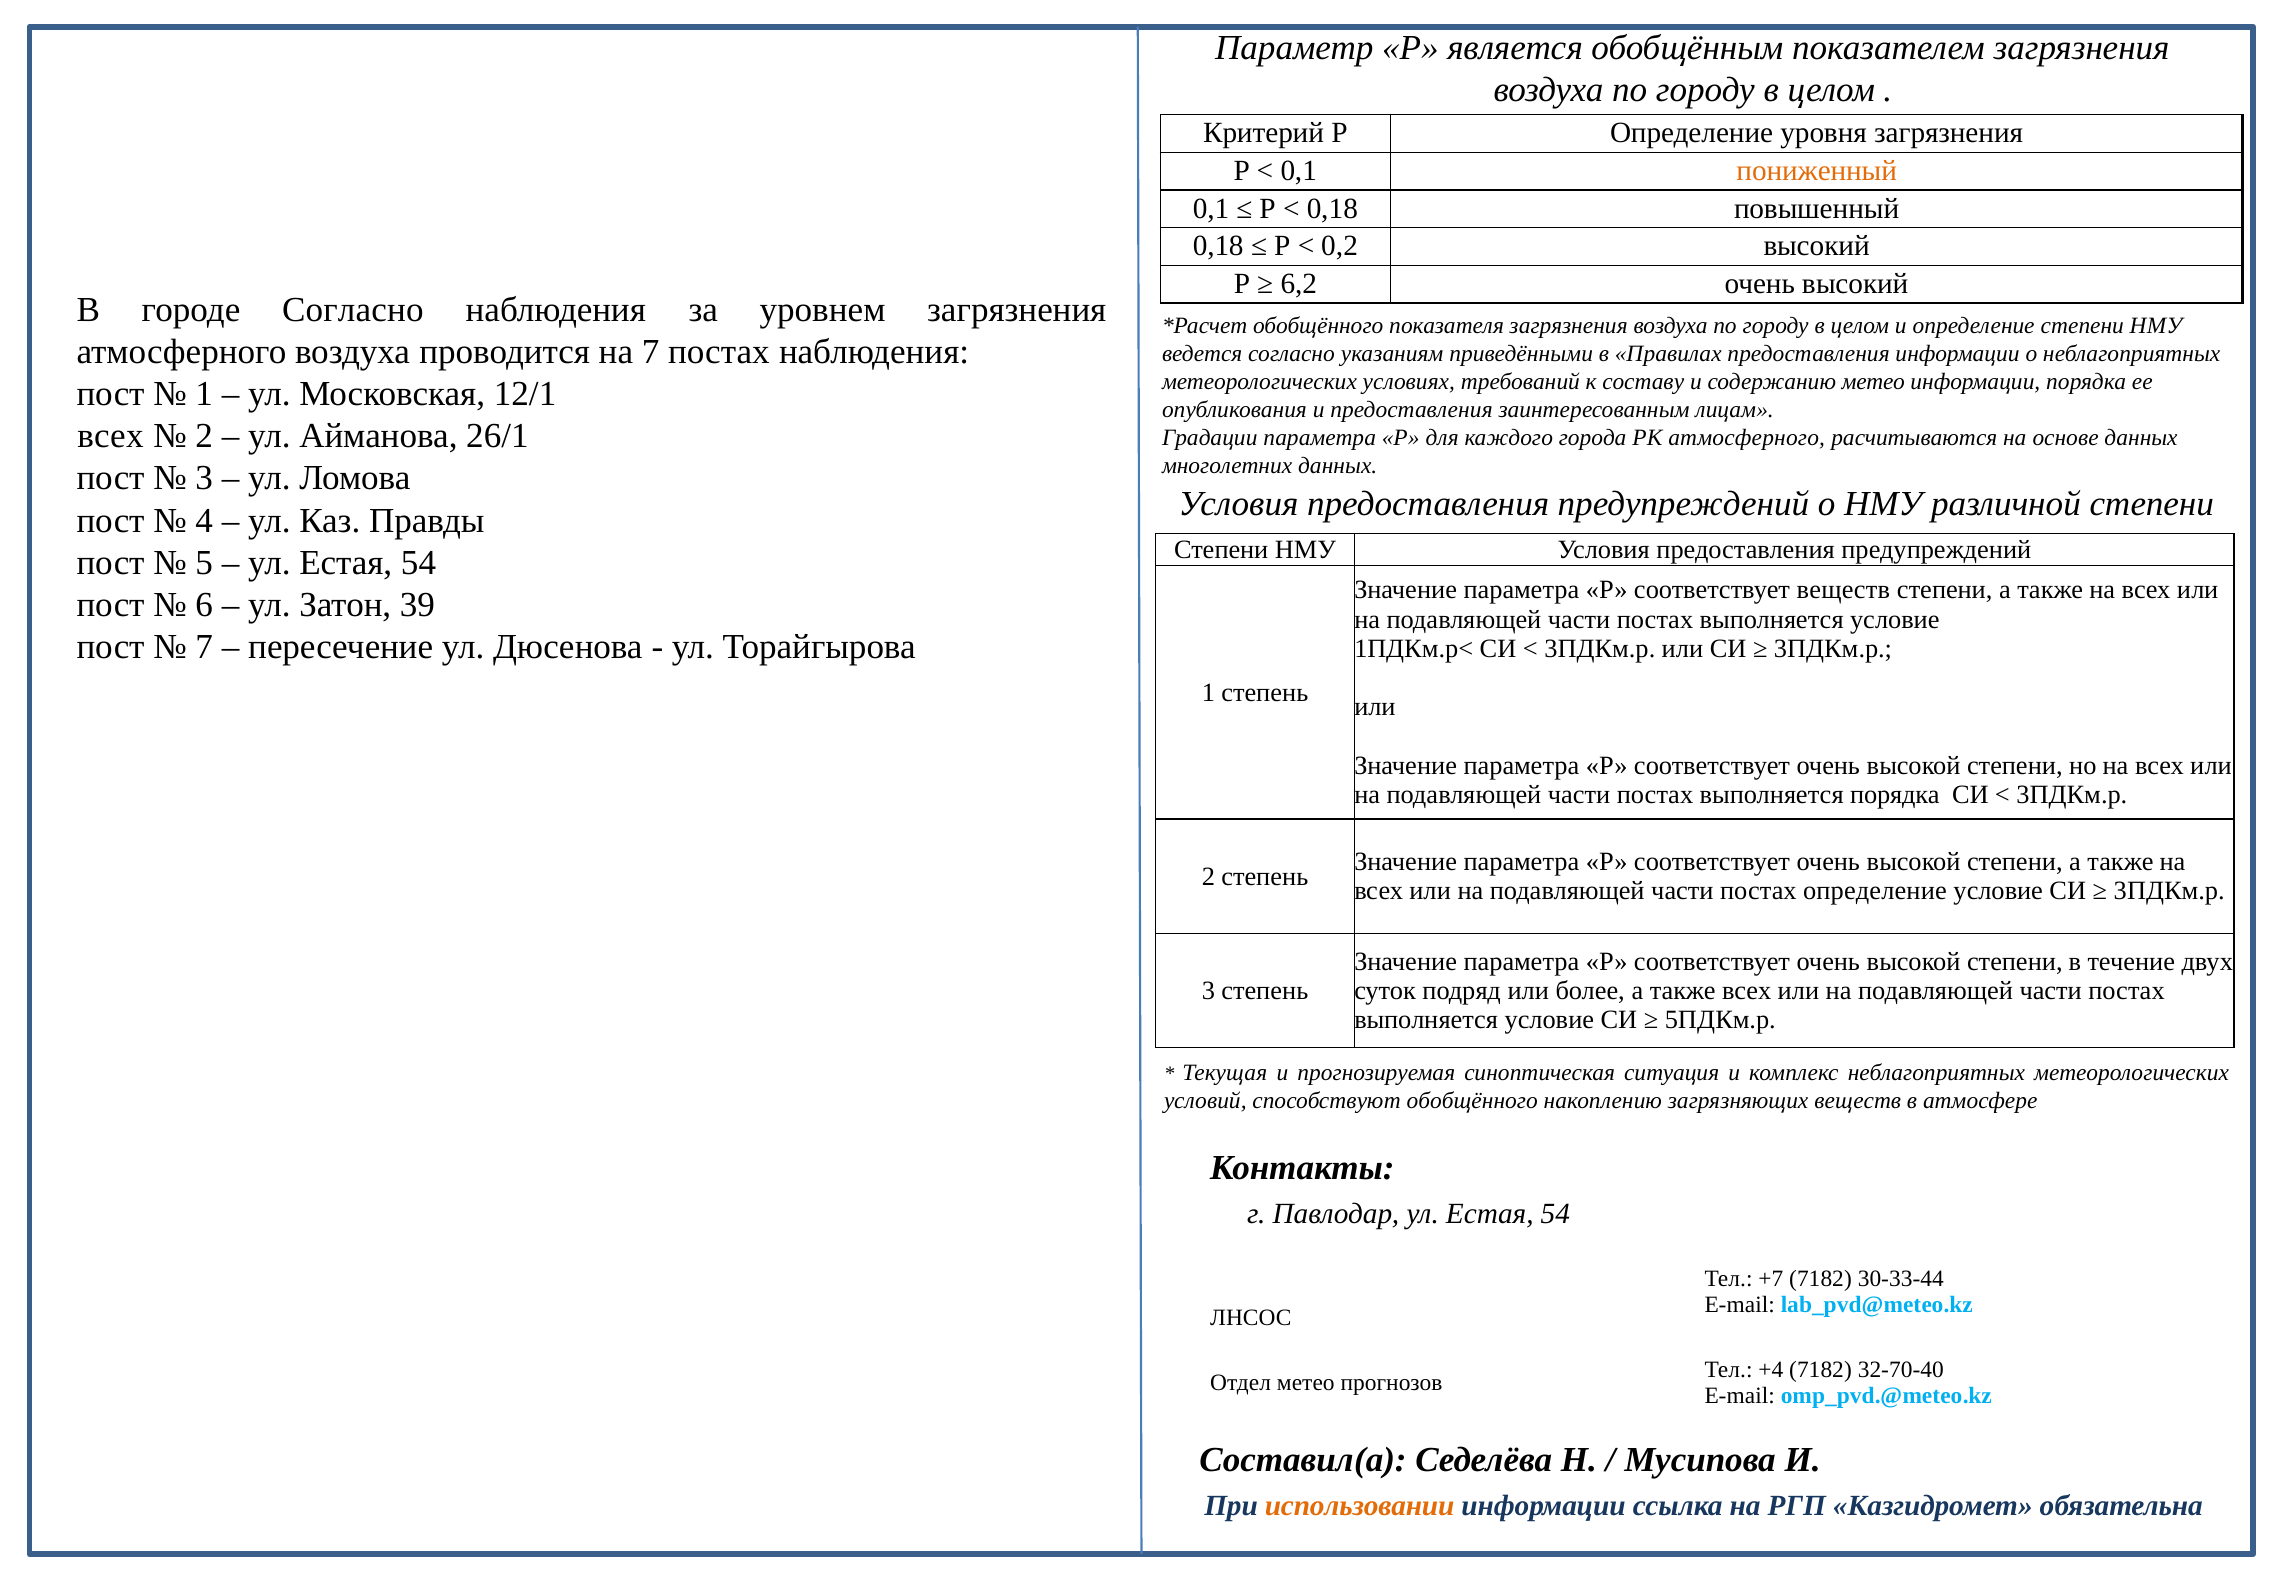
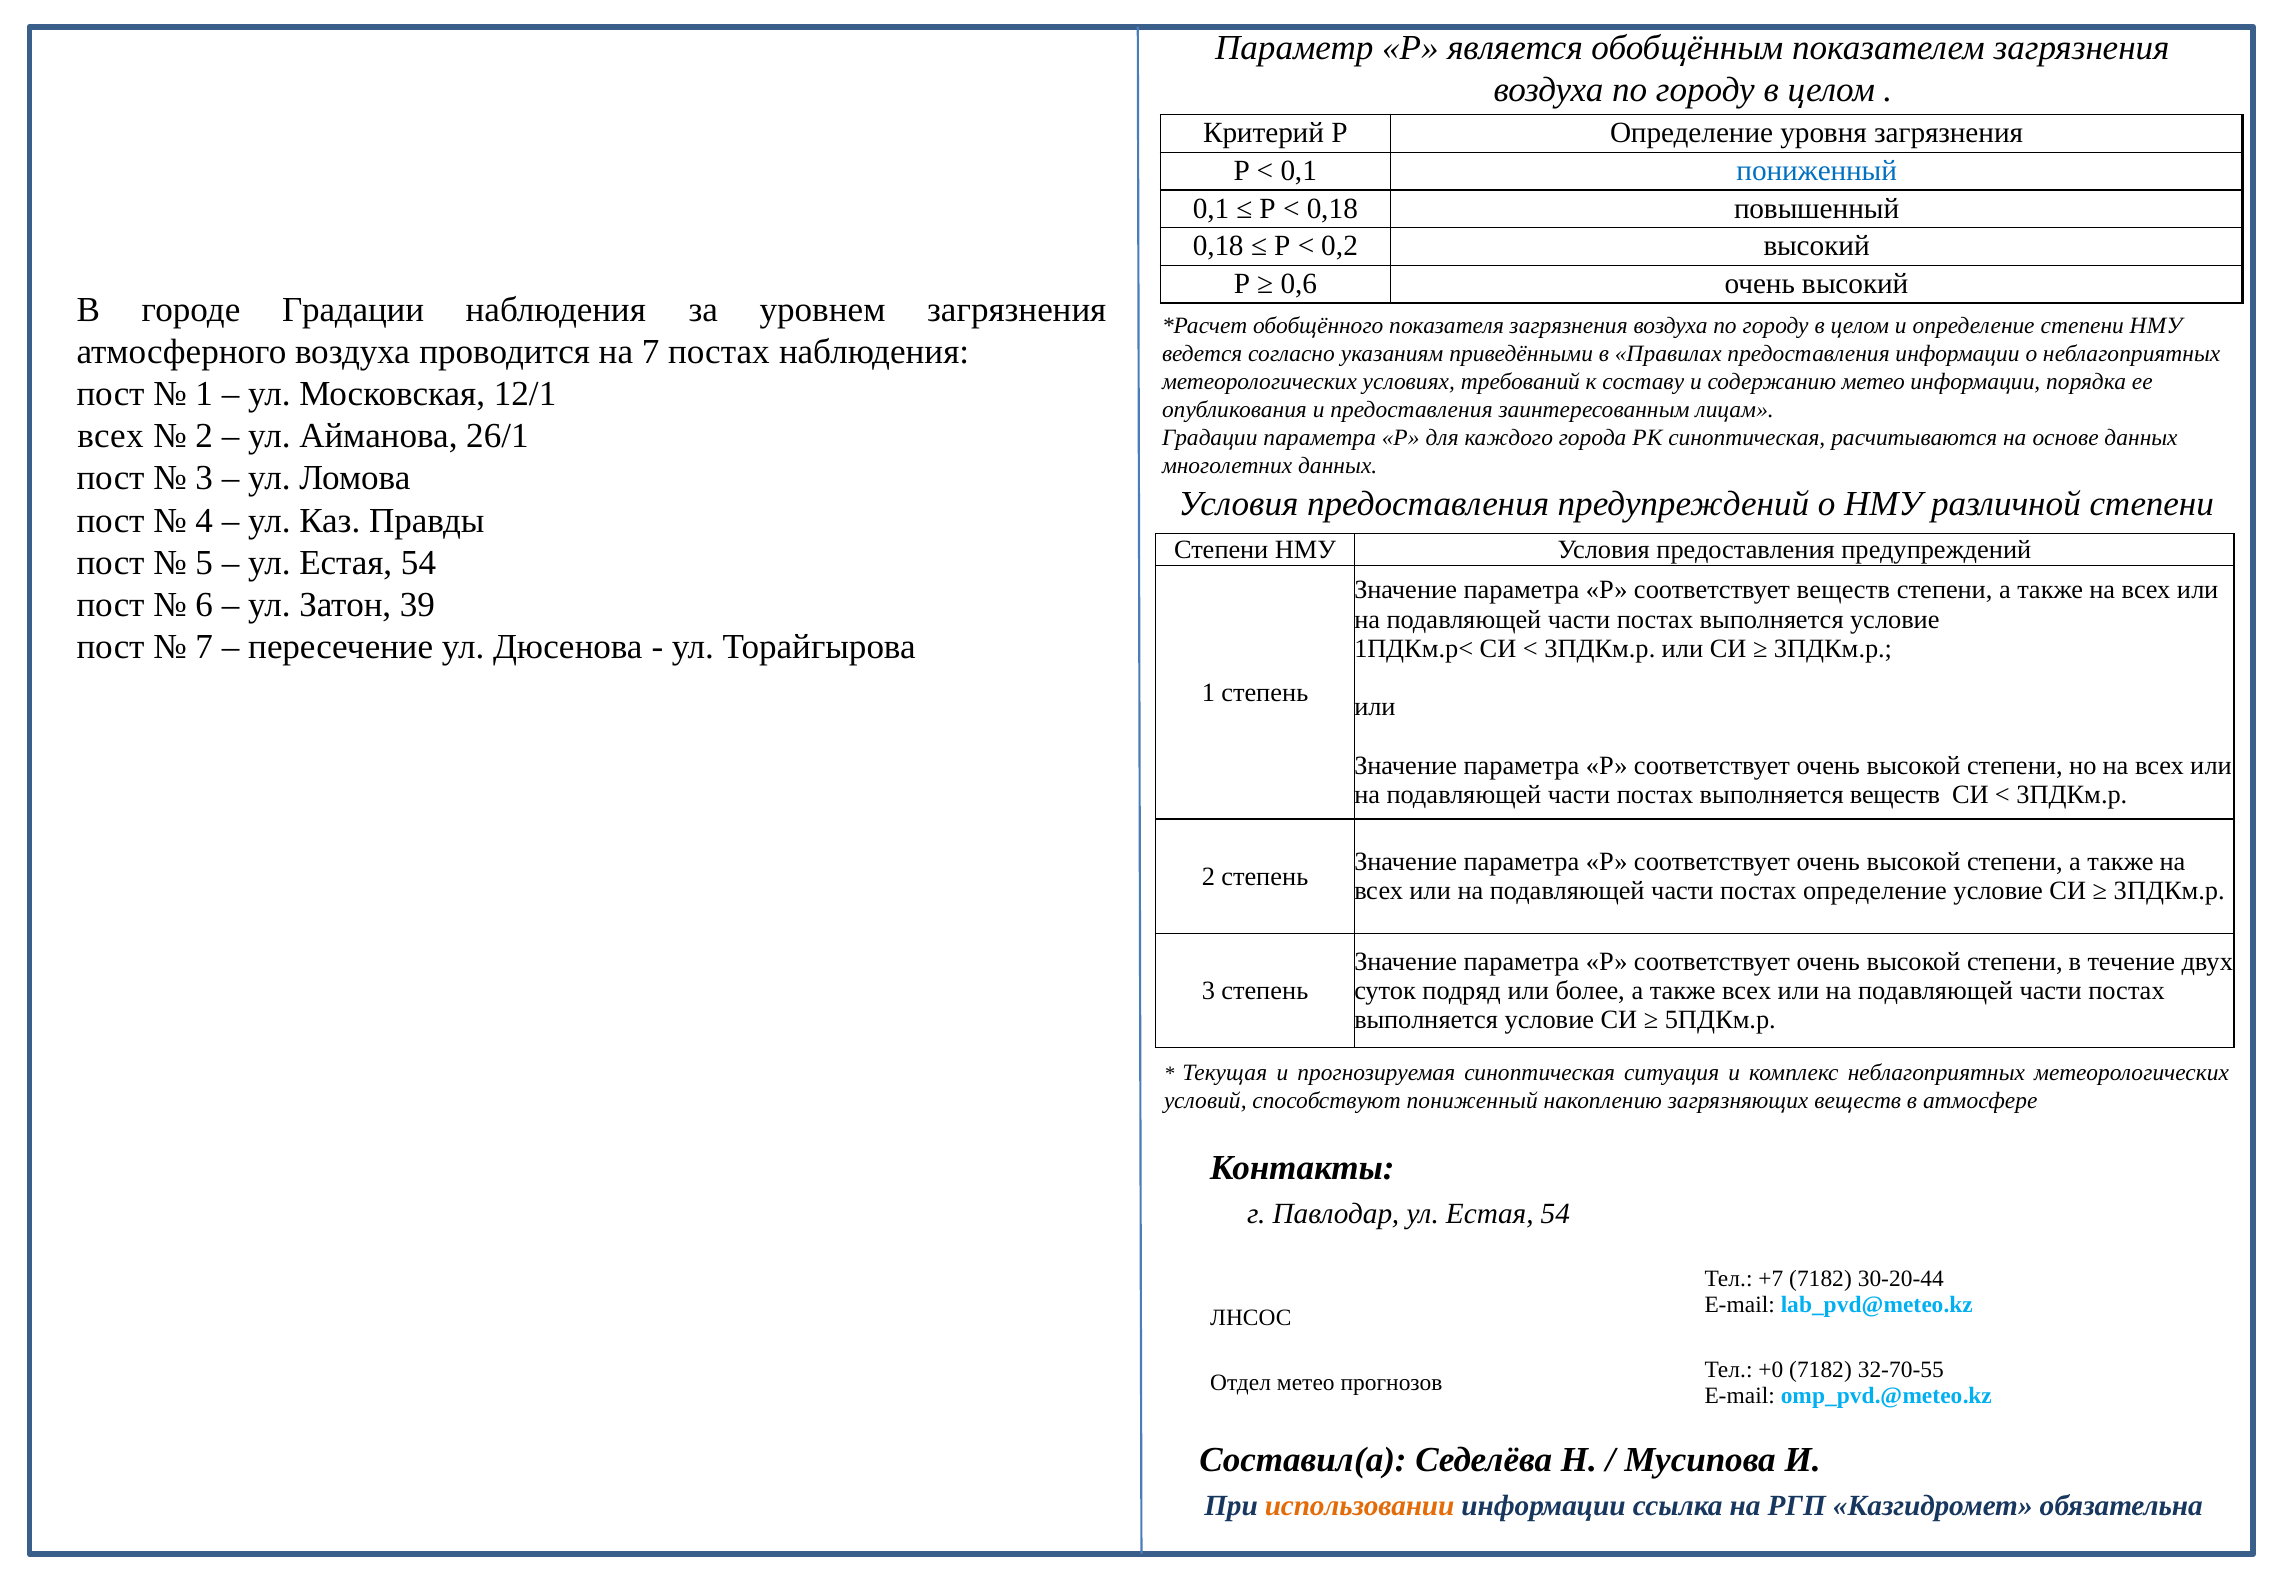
пониженный colour: orange -> blue (1817, 171)
6,2: 6,2 -> 0,6 (1299, 284)
городе Согласно: Согласно -> Градации (353, 310)
РК атмосферного: атмосферного -> синоптическая (1747, 438)
выполняется порядка: порядка -> веществ (1895, 794)
способствуют обобщённого: обобщённого -> пониженный (1472, 1101)
30-33-44: 30-33-44 -> 30-20-44 (1901, 1278)
+4: +4 -> +0 (1771, 1369)
32-70-40: 32-70-40 -> 32-70-55 (1901, 1369)
